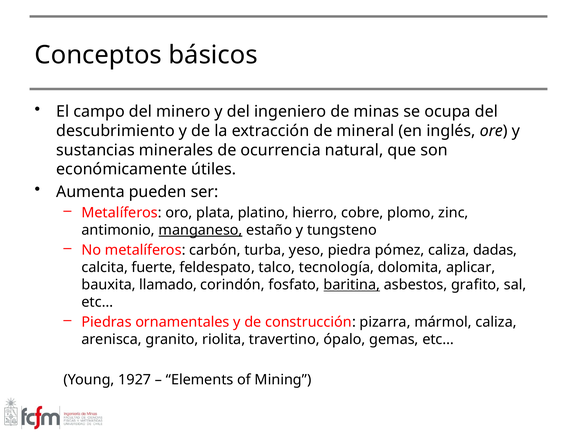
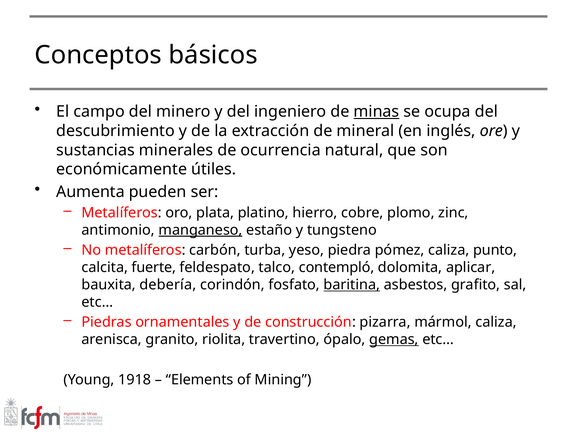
minas underline: none -> present (376, 112)
dadas: dadas -> punto (495, 251)
tecnología: tecnología -> contempló (337, 268)
llamado: llamado -> debería (168, 285)
gemas underline: none -> present (394, 340)
1927: 1927 -> 1918 (135, 380)
